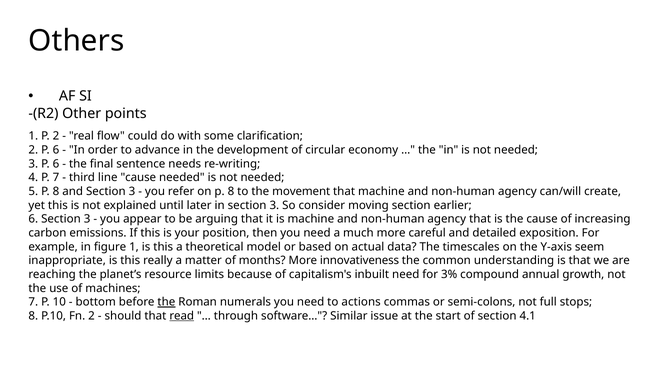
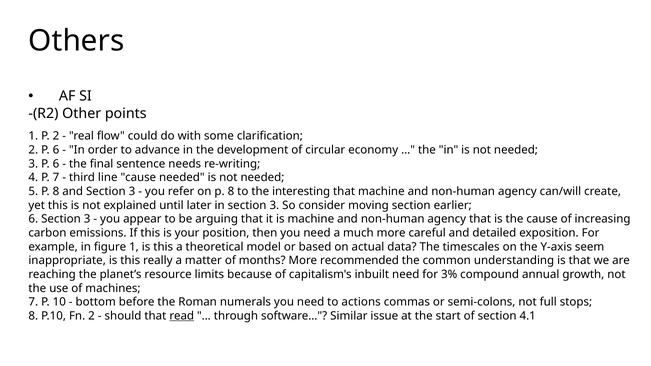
movement: movement -> interesting (301, 192)
innovativeness: innovativeness -> recommended (359, 261)
the underline: present -> none (166, 302)
